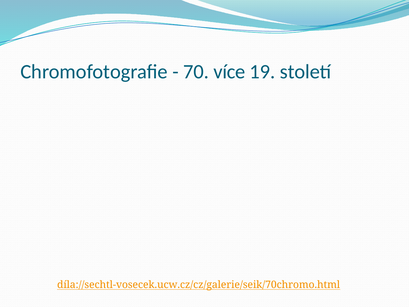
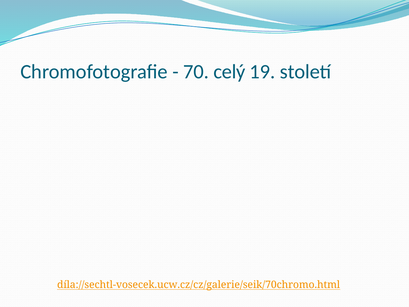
více: více -> celý (229, 72)
